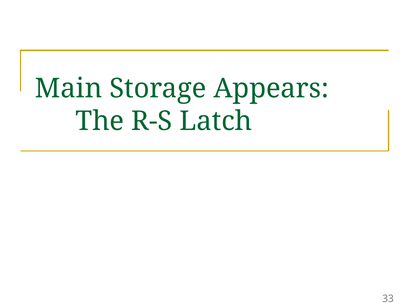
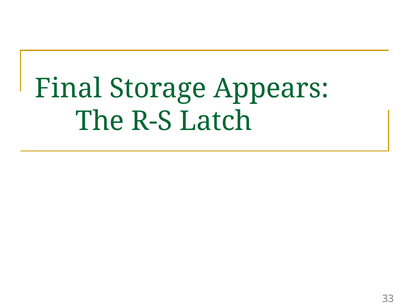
Main: Main -> Final (68, 88)
